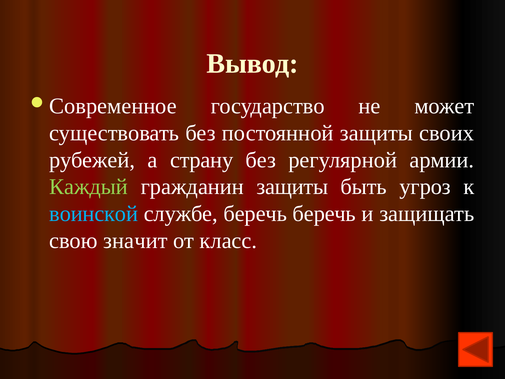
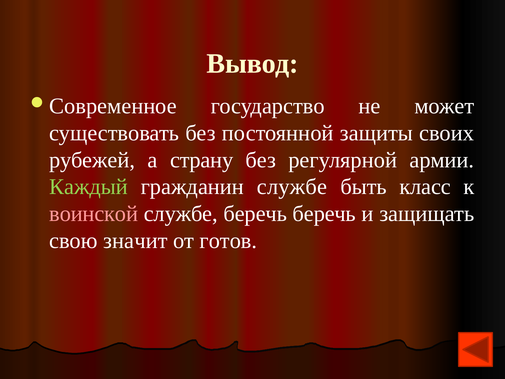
гражданин защиты: защиты -> службе (292, 187)
угроз: угроз -> класс (425, 187)
воинской colour: light blue -> pink (94, 214)
класс: класс -> готов (228, 241)
